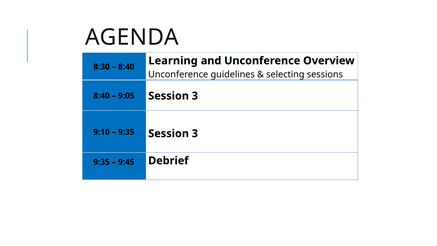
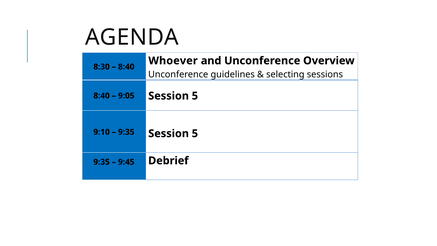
Learning: Learning -> Whoever (173, 61)
9:05 Session 3: 3 -> 5 (195, 96)
9:35 Session 3: 3 -> 5 (195, 133)
